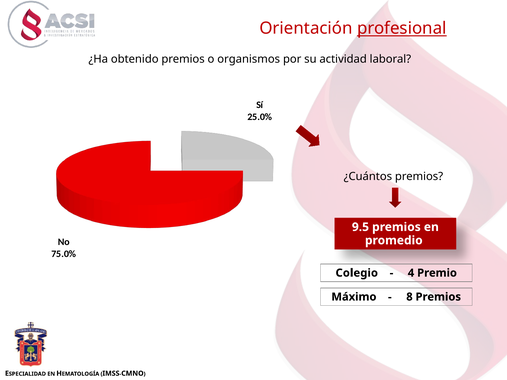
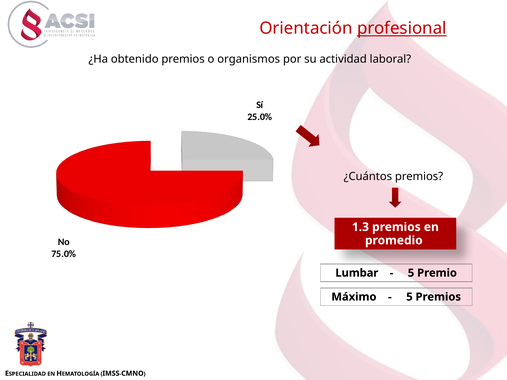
9.5: 9.5 -> 1.3 (360, 227)
Colegio: Colegio -> Lumbar (357, 273)
4: 4 -> 5 (411, 273)
8: 8 -> 5 (409, 297)
